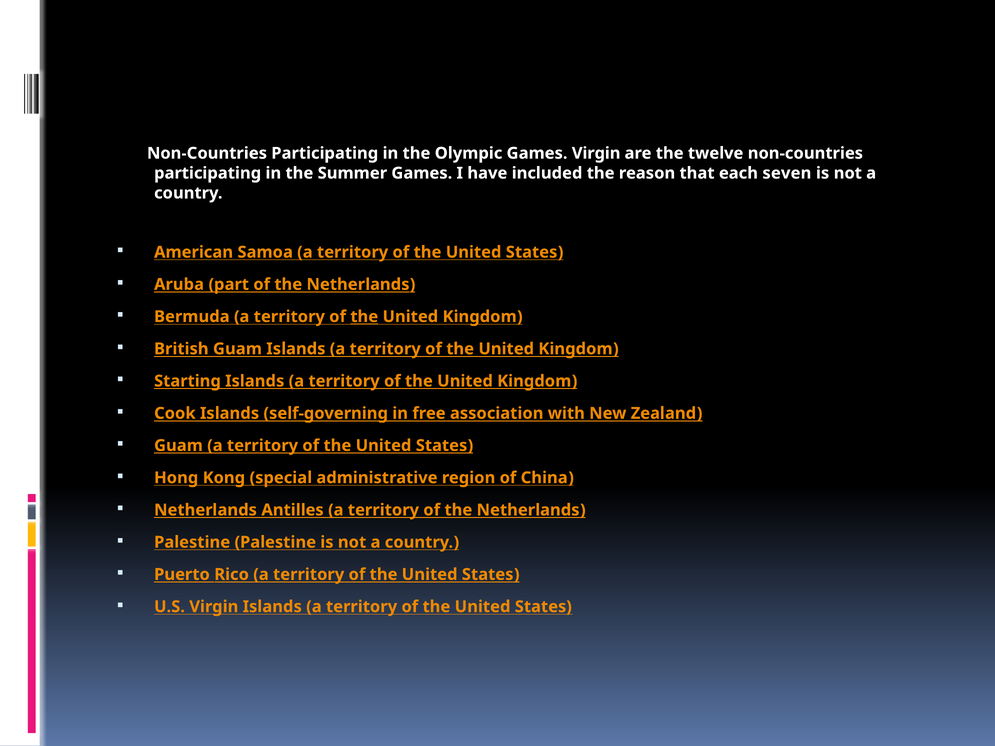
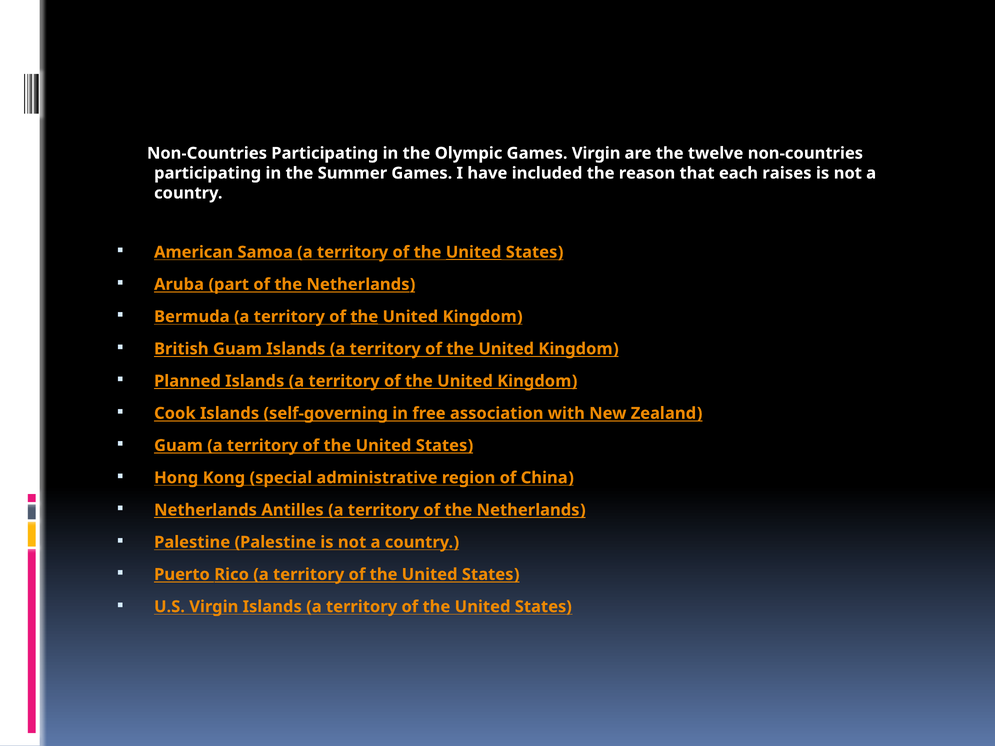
seven: seven -> raises (787, 173)
United underline: none -> present (474, 252)
Starting: Starting -> Planned (187, 381)
